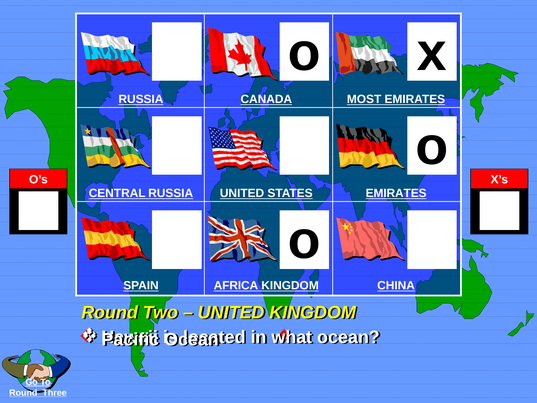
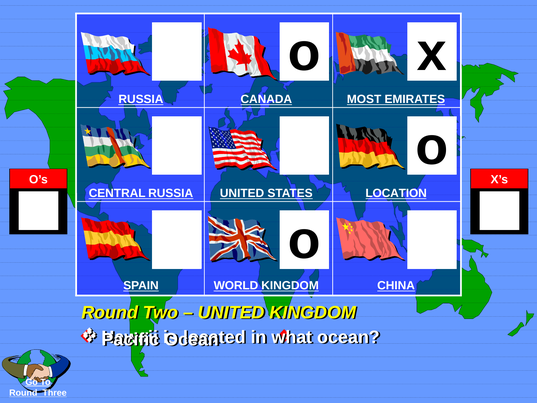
STATES EMIRATES: EMIRATES -> LOCATION (396, 193)
AFRICA: AFRICA -> WORLD (236, 285)
